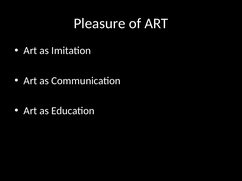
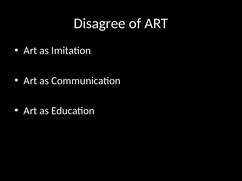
Pleasure: Pleasure -> Disagree (100, 23)
